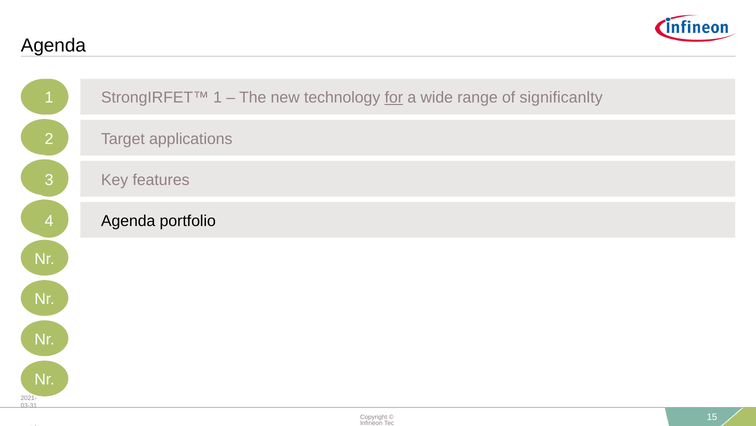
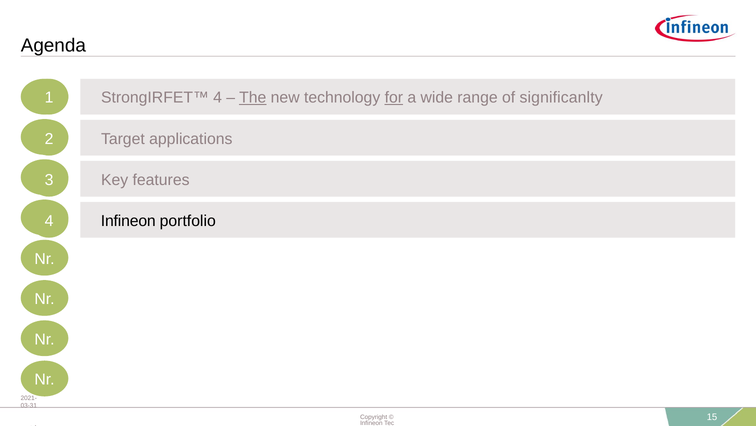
StrongIRFET™ 1: 1 -> 4 (218, 98)
The underline: none -> present (253, 98)
Agenda: Agenda -> Infineon (128, 221)
